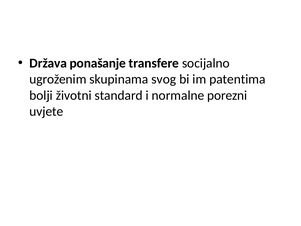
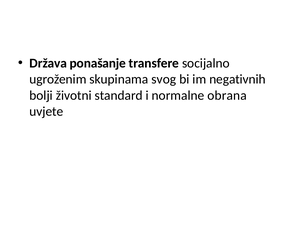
patentima: patentima -> negativnih (237, 79)
porezni: porezni -> obrana (227, 95)
